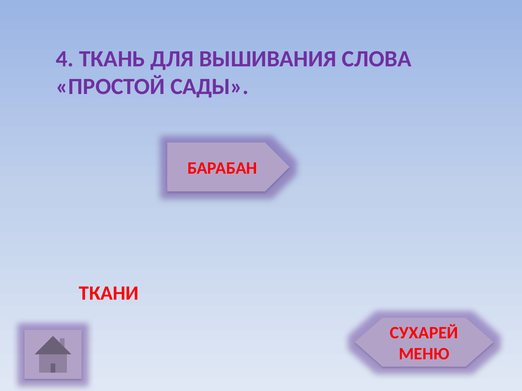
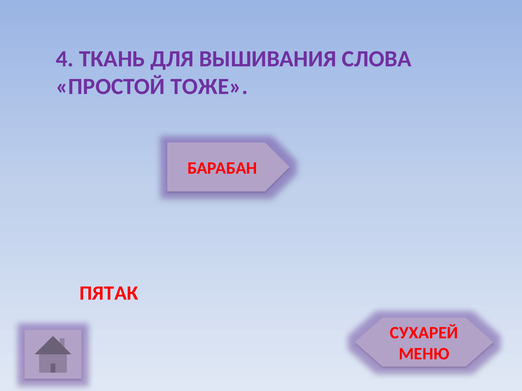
САДЫ: САДЫ -> ТОЖЕ (209, 87)
ТКАНИ: ТКАНИ -> ПЯТАК (109, 293)
